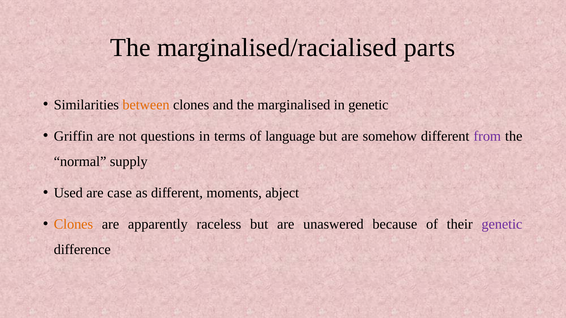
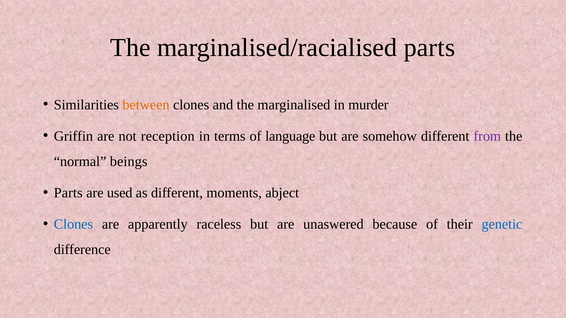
in genetic: genetic -> murder (368, 105)
questions: questions -> reception (168, 136)
supply: supply -> beings (129, 162)
Used: Used -> Parts (68, 193)
case: case -> used (120, 193)
Clones colour: orange -> blue (73, 224)
genetic colour: purple -> blue (502, 224)
